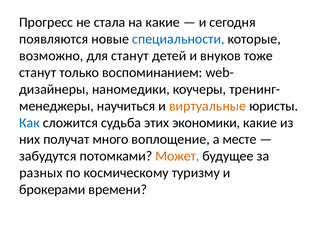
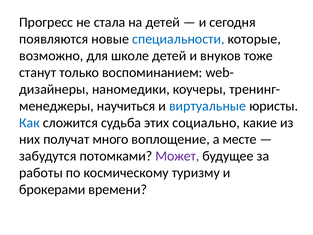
на какие: какие -> детей (163, 22)
для станут: станут -> школе (130, 56)
виртуальные colour: orange -> blue (208, 106)
экономики: экономики -> социально (206, 123)
Может colour: orange -> purple (177, 156)
разных: разных -> работы (41, 173)
